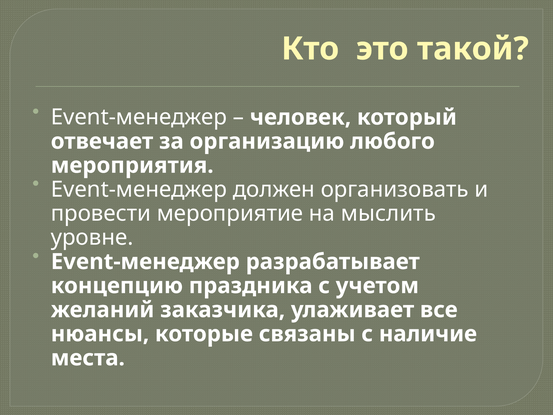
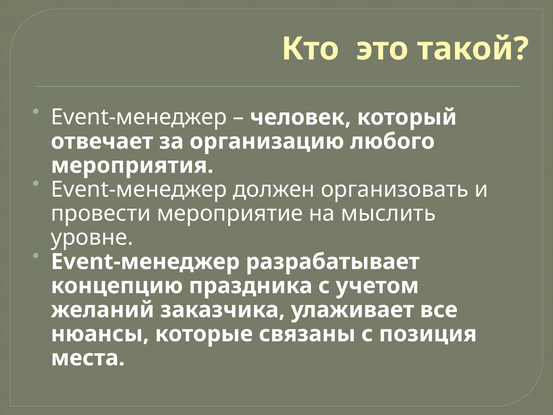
наличие: наличие -> позиция (428, 334)
